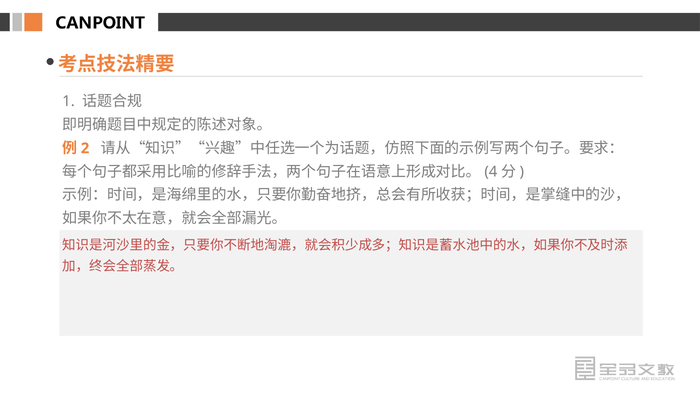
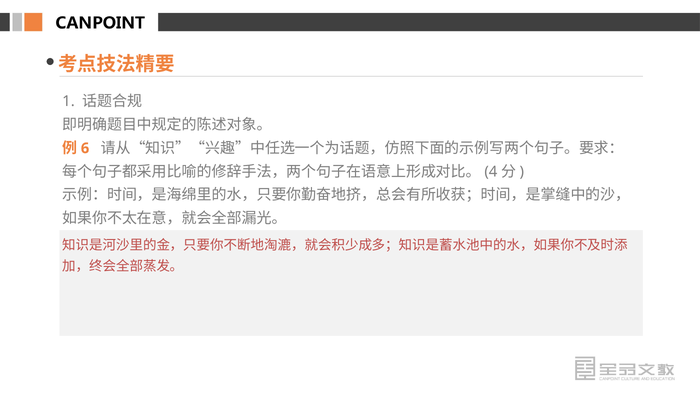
2: 2 -> 6 (85, 148)
